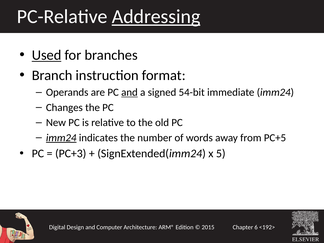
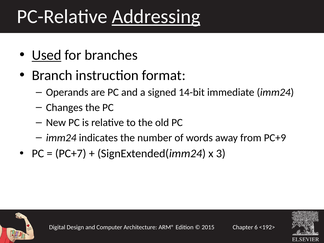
and underline: present -> none (129, 92)
54-bit: 54-bit -> 14-bit (192, 92)
imm24 underline: present -> none (61, 138)
PC+5: PC+5 -> PC+9 (275, 138)
PC+3: PC+3 -> PC+7 (71, 154)
5: 5 -> 3 (221, 154)
